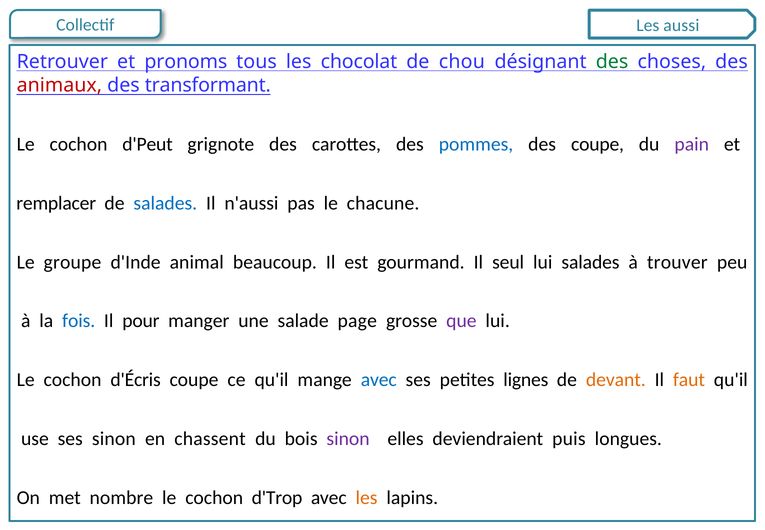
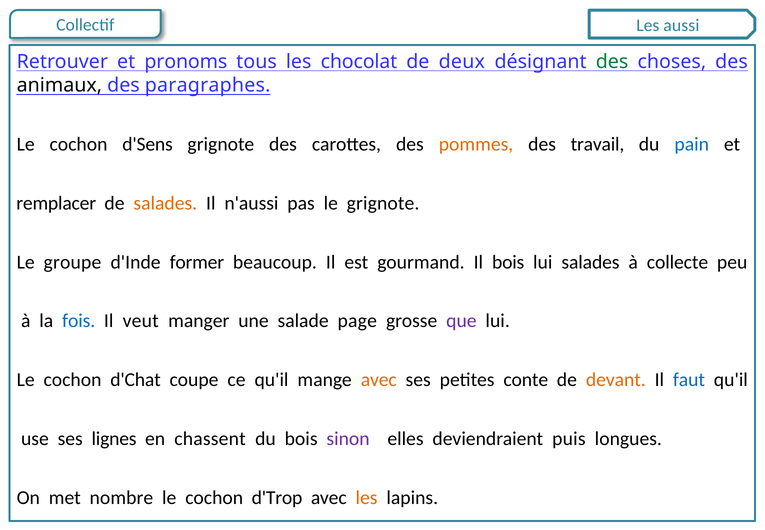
chou: chou -> deux (462, 62)
animaux colour: red -> black (59, 85)
transformant: transformant -> paragraphes (208, 85)
d'Peut: d'Peut -> d'Sens (148, 144)
pommes colour: blue -> orange (476, 144)
des coupe: coupe -> travail (598, 144)
pain colour: purple -> blue (692, 144)
salades colour: blue -> orange (165, 203)
le chacune: chacune -> grignote (383, 203)
animal: animal -> former (197, 262)
Il seul: seul -> bois (508, 262)
trouver: trouver -> collecte (677, 262)
pour: pour -> veut (141, 321)
d'Écris: d'Écris -> d'Chat (136, 380)
avec colour: blue -> orange (379, 380)
lignes: lignes -> conte (526, 380)
faut colour: orange -> blue (689, 380)
ses sinon: sinon -> lignes (114, 439)
